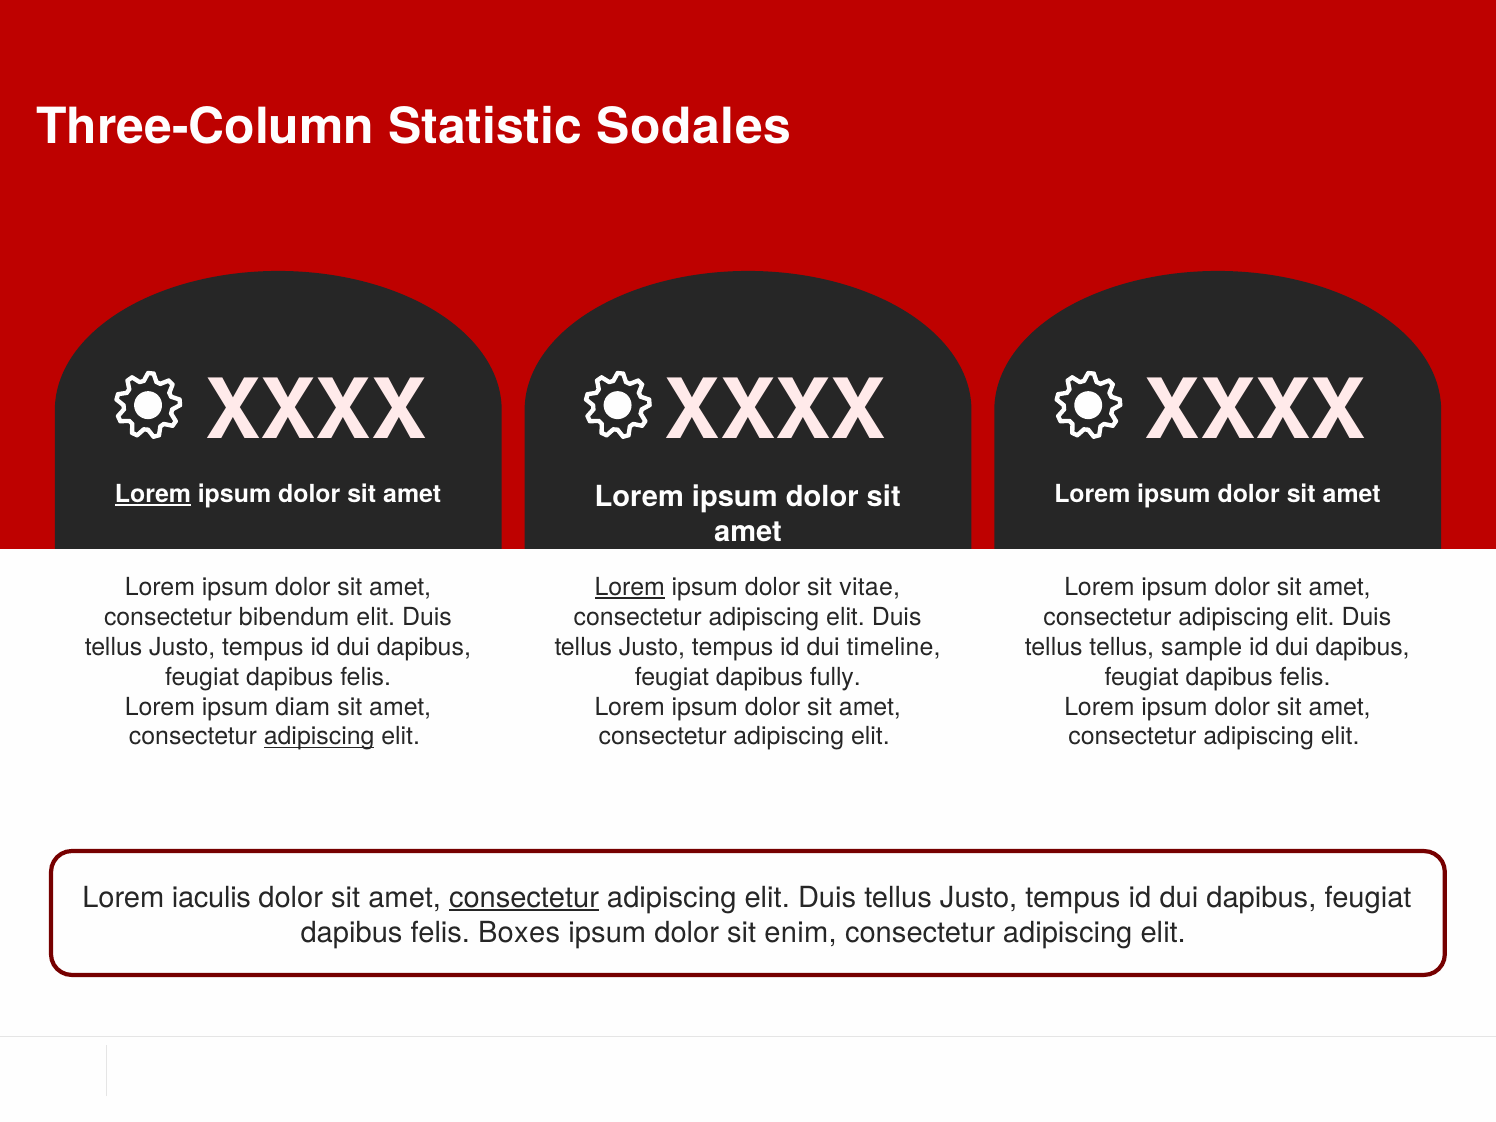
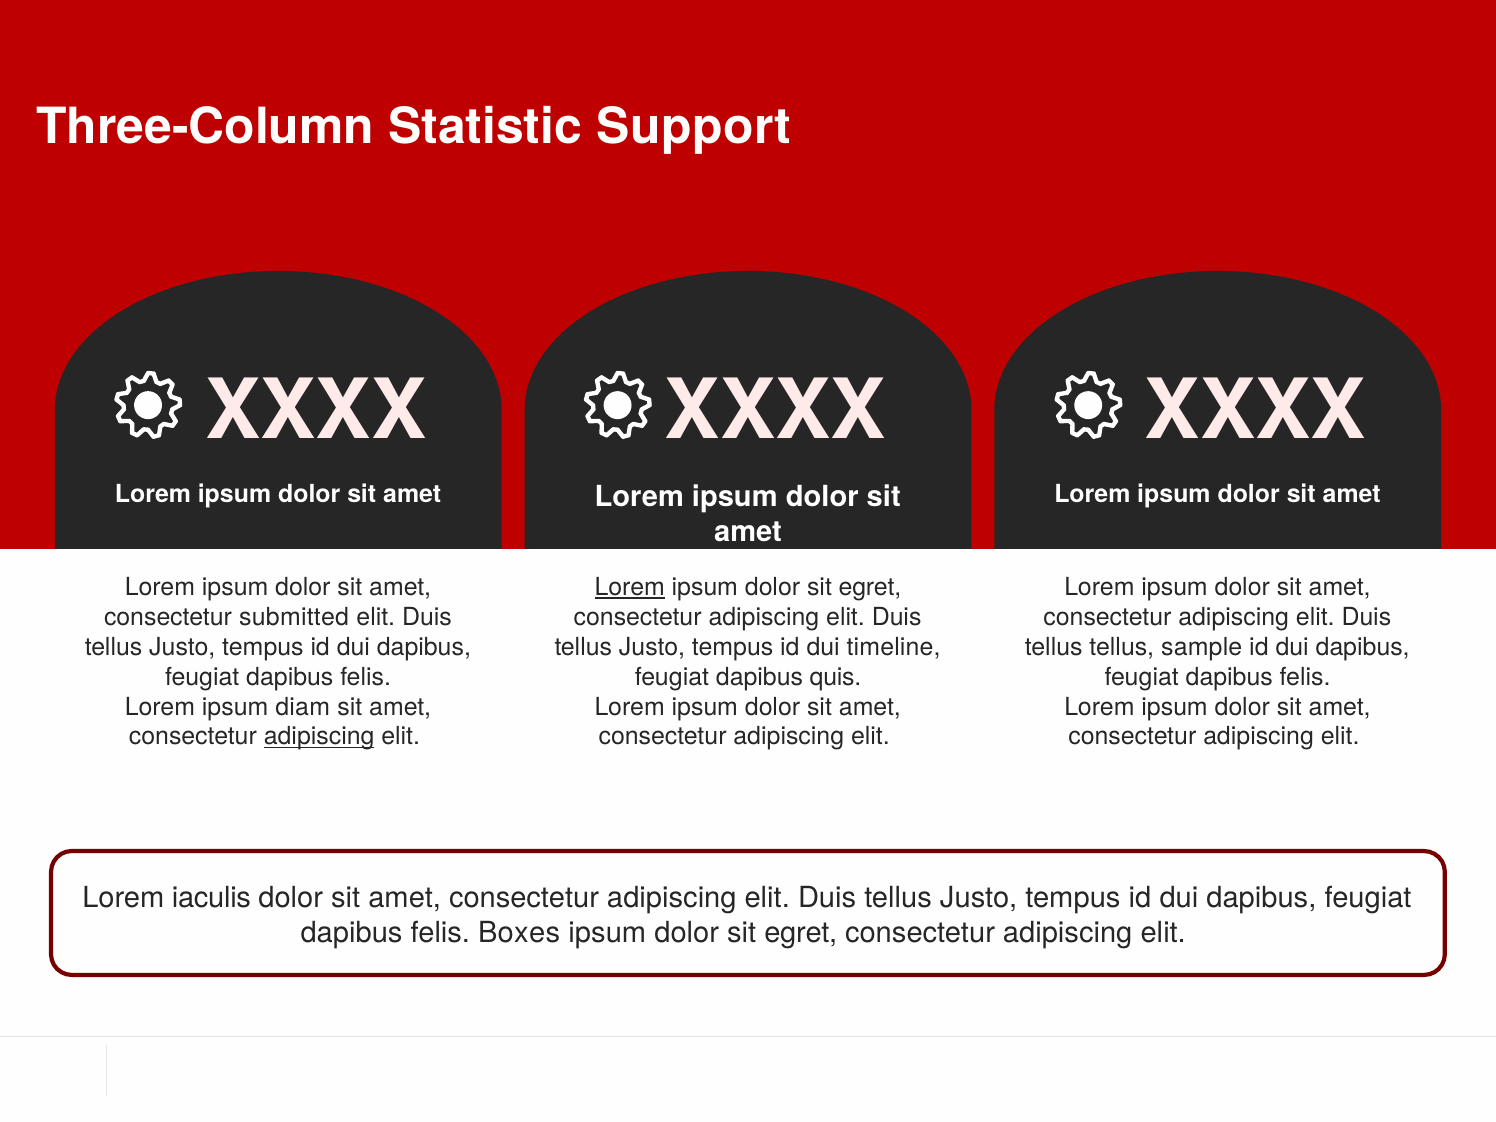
Sodales: Sodales -> Support (694, 127)
Lorem underline: present -> none (153, 494)
vitae: vitae -> egret (870, 587)
bibendum: bibendum -> submitted (294, 617)
fully: fully -> quis (835, 677)
consectetur underline: present -> none (524, 898)
enim: enim -> egret (801, 932)
